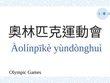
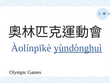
yùndònghuì underline: none -> present (78, 48)
